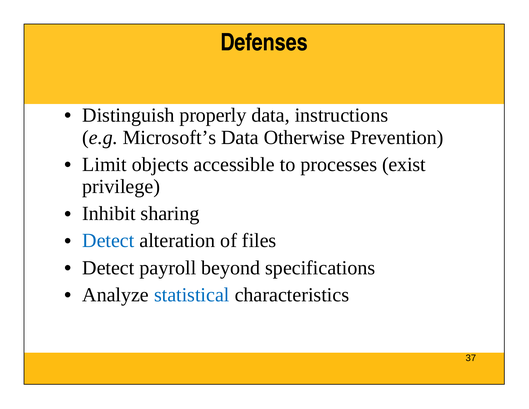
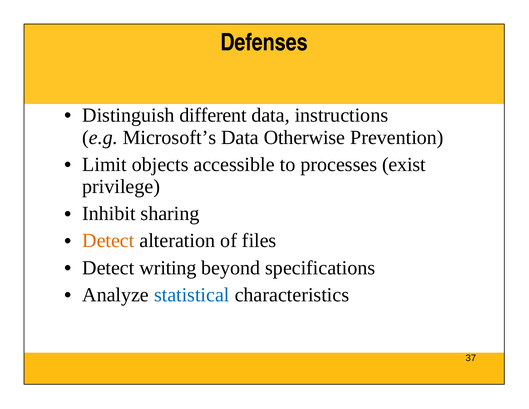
properly: properly -> different (213, 115)
Detect colour: blue -> orange (108, 241)
payroll: payroll -> writing (168, 268)
